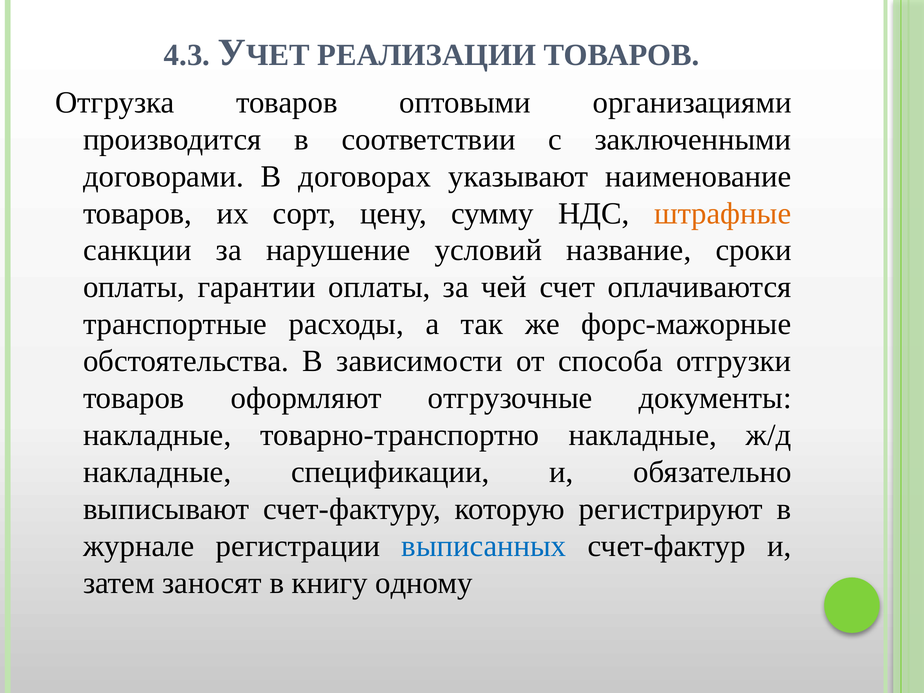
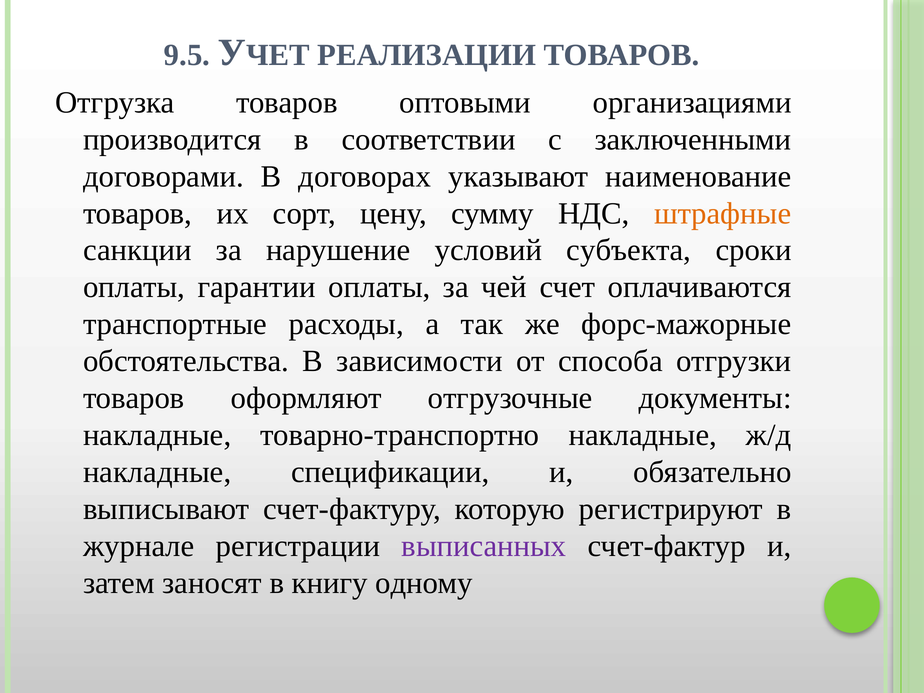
4.3: 4.3 -> 9.5 (187, 55)
название: название -> субъекта (629, 250)
выписанных colour: blue -> purple (484, 546)
